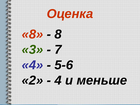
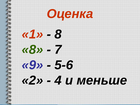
8: 8 -> 1 (32, 34)
3: 3 -> 8 (32, 50)
4: 4 -> 9 (32, 65)
